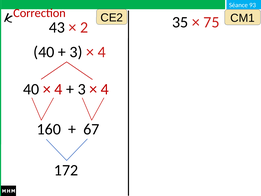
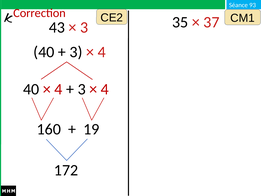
75: 75 -> 37 (211, 22)
2: 2 -> 3 (84, 27)
67: 67 -> 19 (91, 129)
